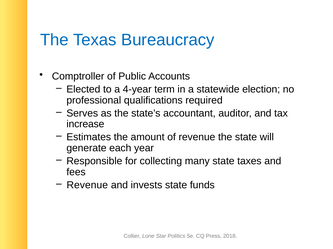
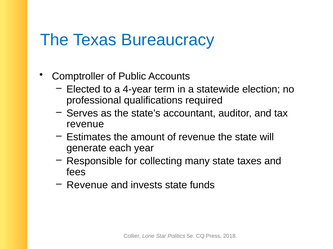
increase: increase -> revenue (85, 124)
